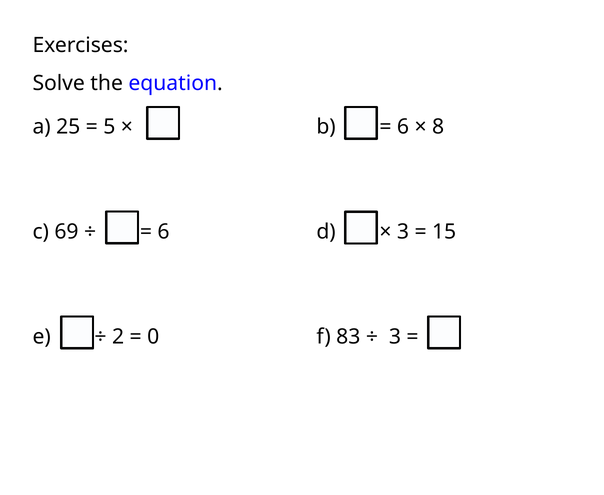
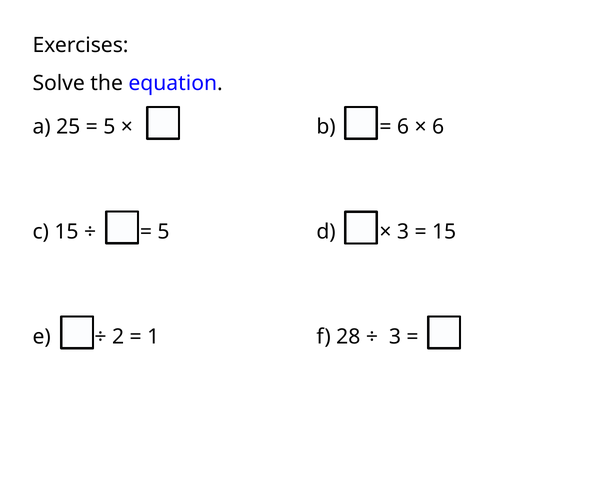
8: 8 -> 6 (438, 127)
c 69: 69 -> 15 (67, 232)
6: 6 -> 5 (164, 232)
0: 0 -> 1 (153, 337)
83: 83 -> 28 (348, 337)
